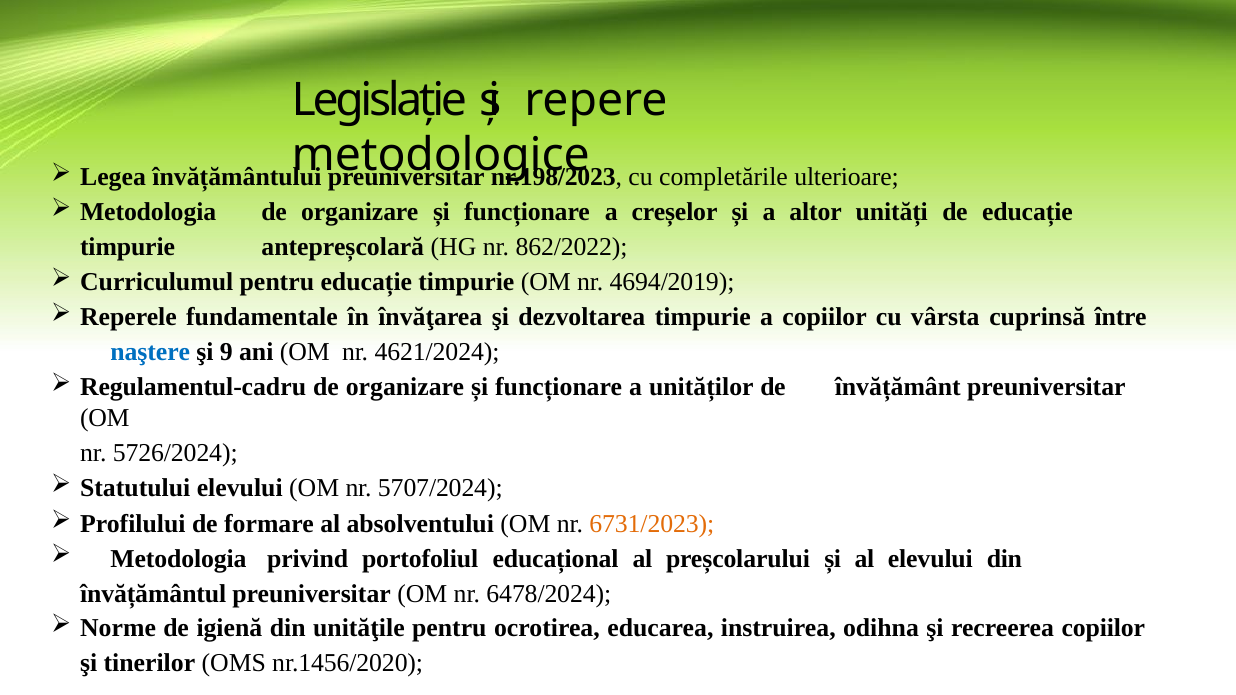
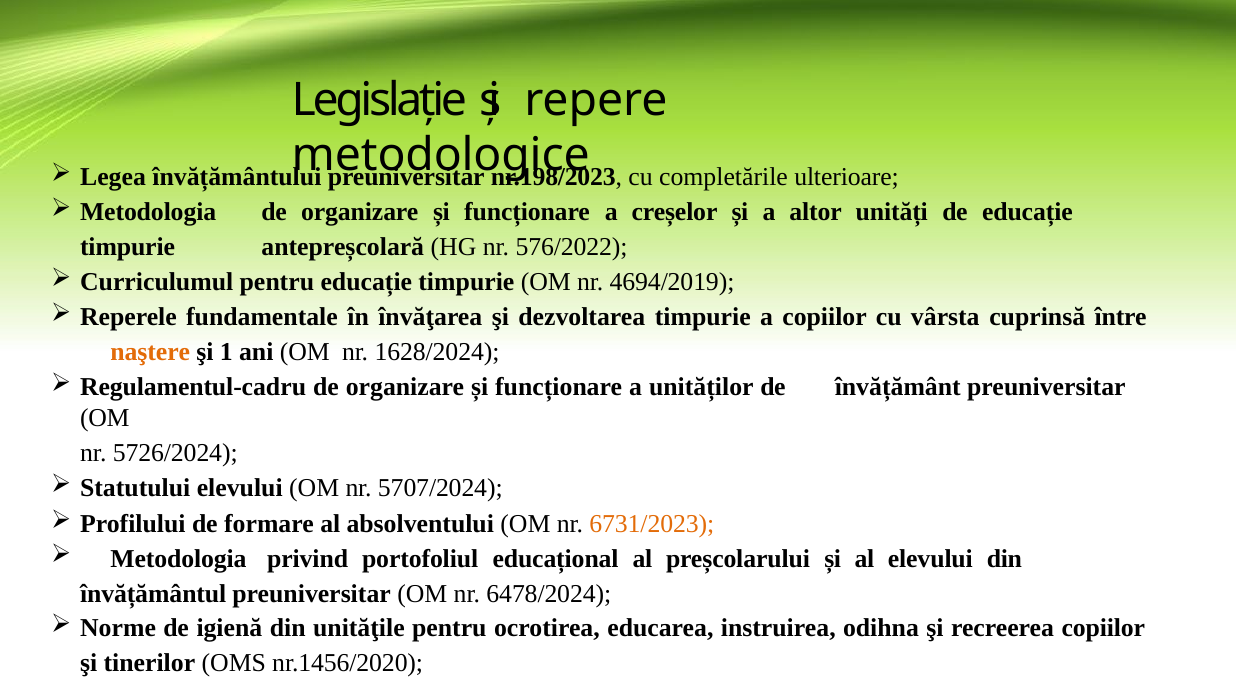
862/2022: 862/2022 -> 576/2022 (572, 247)
naştere colour: blue -> orange (150, 352)
9: 9 -> 1 (226, 352)
4621/2024: 4621/2024 -> 1628/2024 (437, 352)
